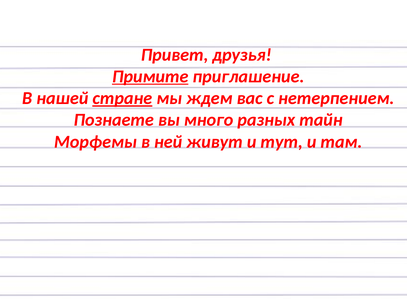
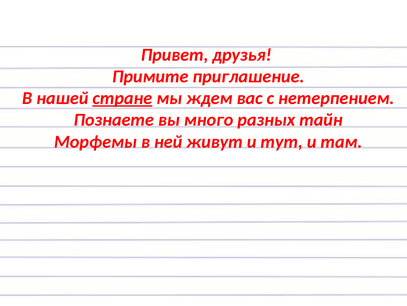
Примите underline: present -> none (150, 76)
